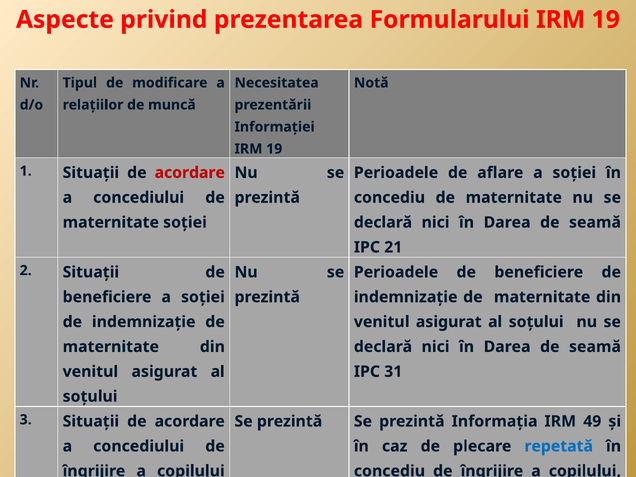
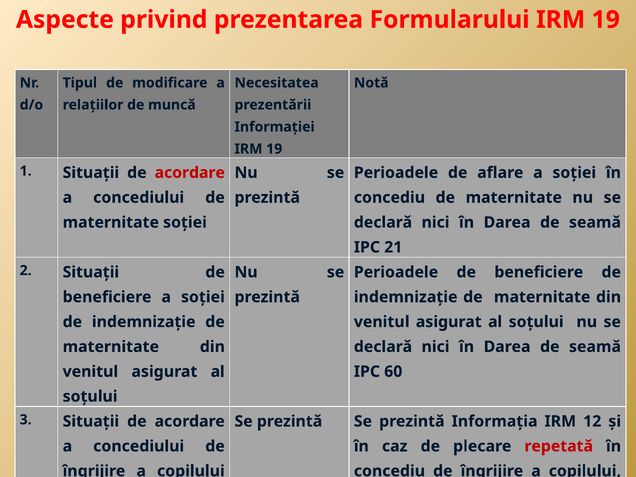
31: 31 -> 60 (393, 372)
49: 49 -> 12 (592, 421)
repetată colour: blue -> red (559, 446)
